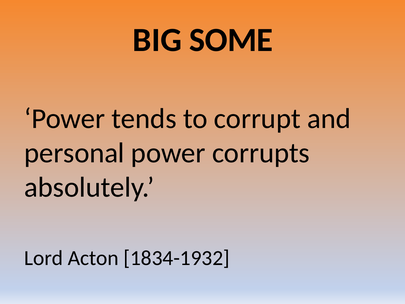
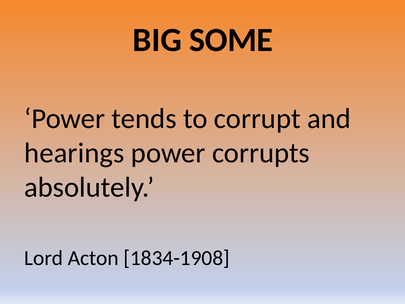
personal: personal -> hearings (74, 153)
1834-1932: 1834-1932 -> 1834-1908 (177, 258)
